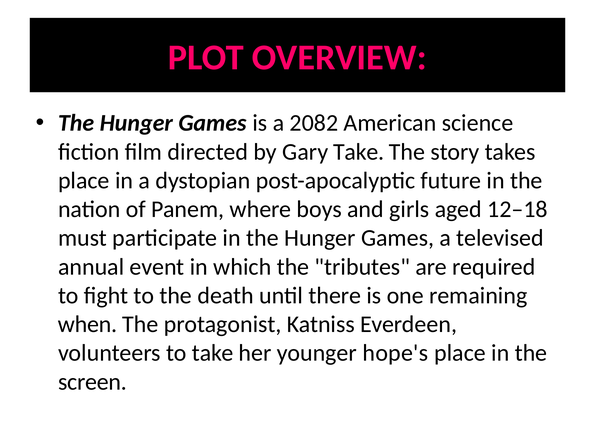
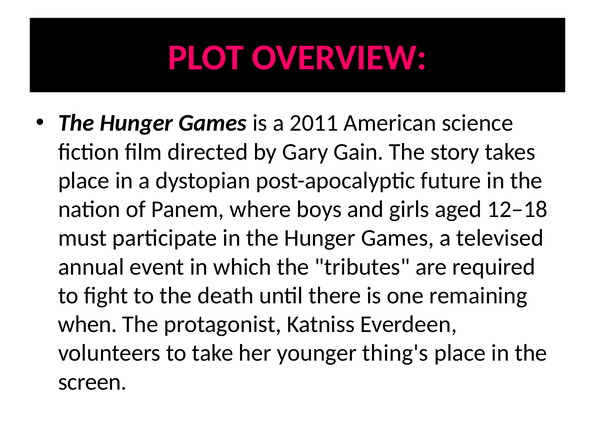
2082: 2082 -> 2011 (314, 123)
Gary Take: Take -> Gain (359, 152)
hope's: hope's -> thing's (395, 353)
